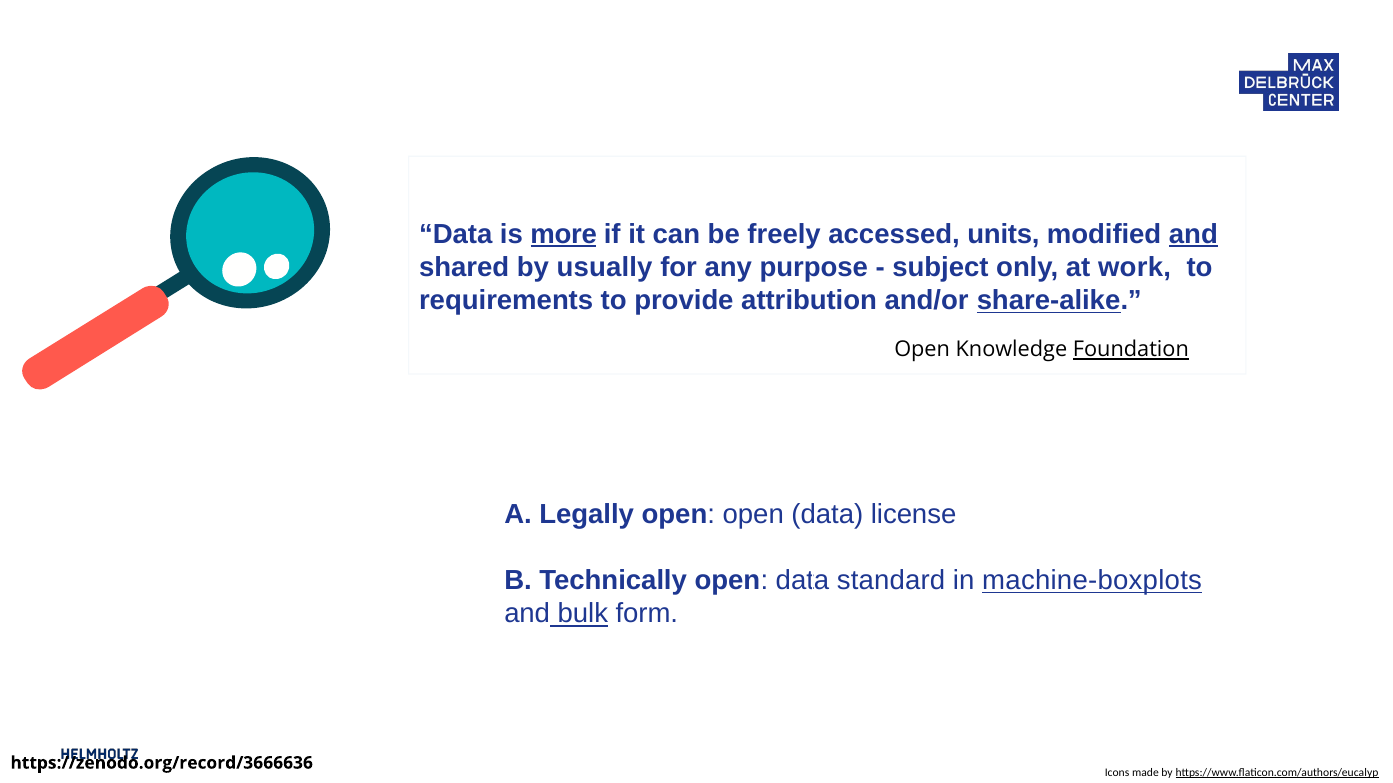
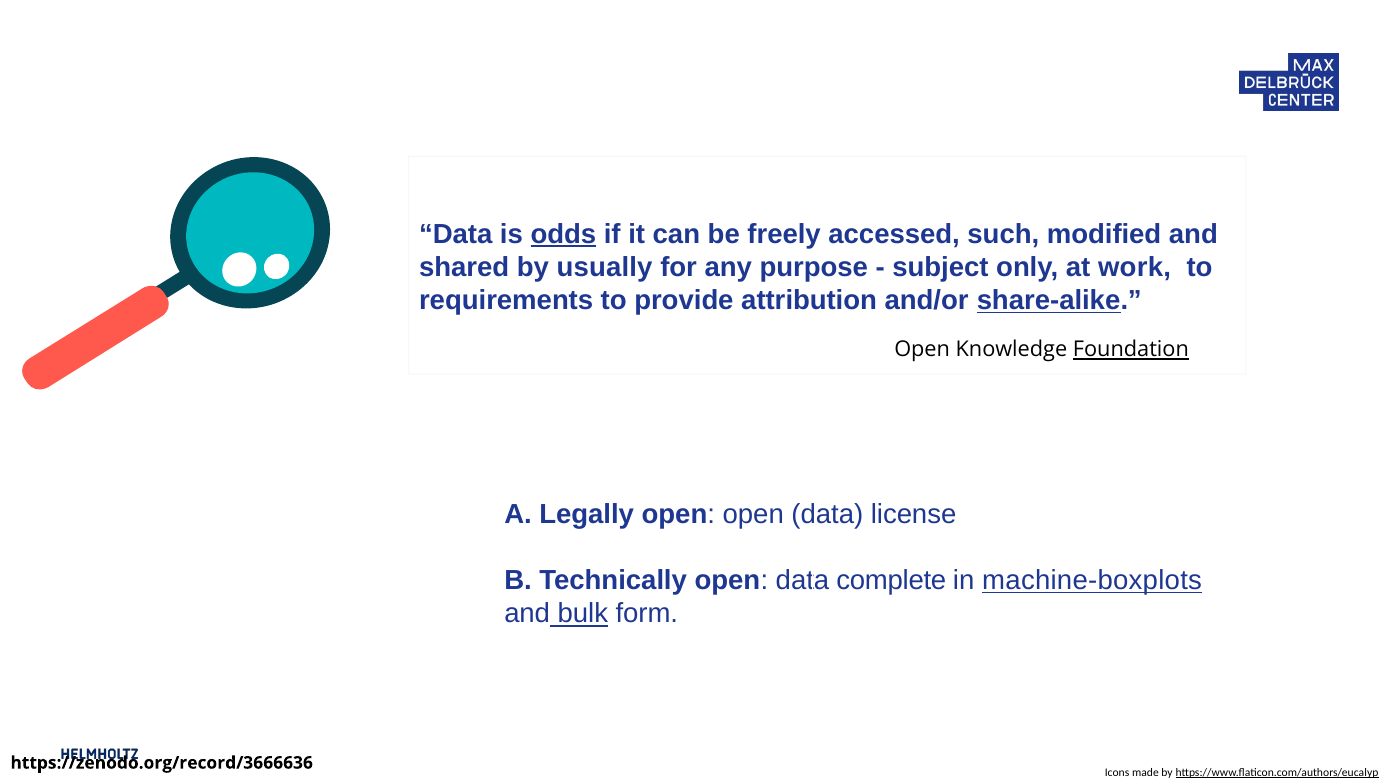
more: more -> odds (564, 234)
units: units -> such (1003, 234)
and underline: present -> none (1193, 234)
standard: standard -> complete (891, 581)
